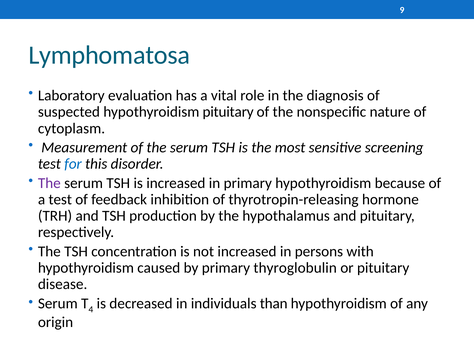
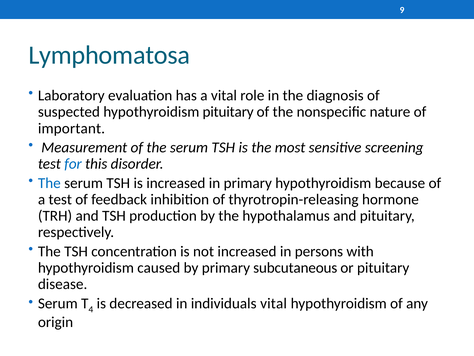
cytoplasm: cytoplasm -> important (71, 128)
The colour: purple -> blue (49, 183)
thyroglobulin: thyroglobulin -> subcutaneous (295, 267)
individuals than: than -> vital (274, 303)
